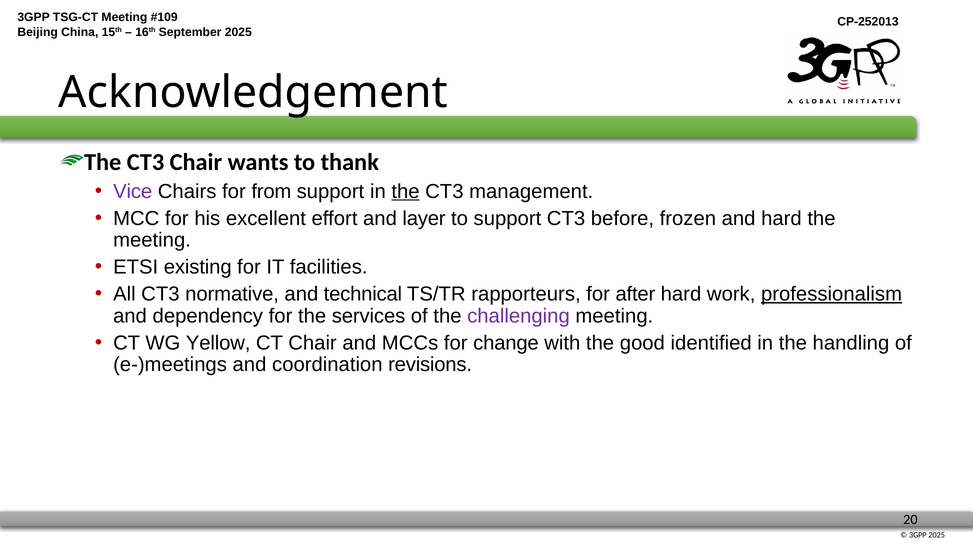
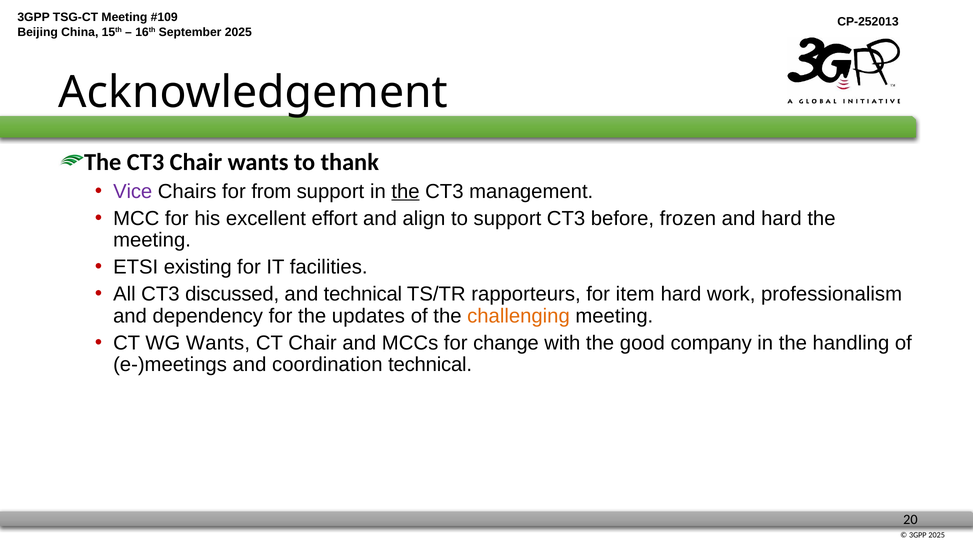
layer: layer -> align (424, 218)
normative: normative -> discussed (232, 294)
after: after -> item (635, 294)
professionalism underline: present -> none (832, 294)
services: services -> updates (368, 316)
challenging colour: purple -> orange (518, 316)
WG Yellow: Yellow -> Wants (218, 343)
identified: identified -> company (711, 343)
coordination revisions: revisions -> technical (430, 365)
